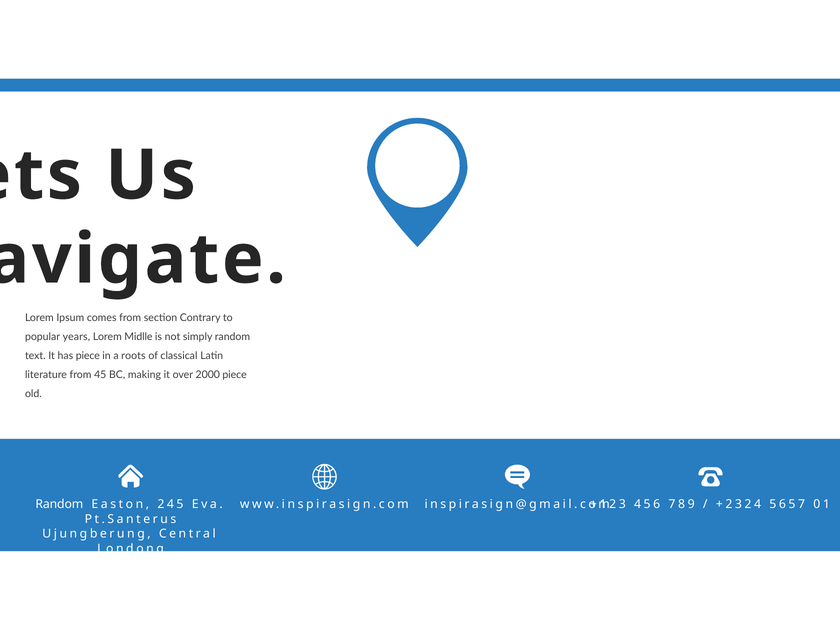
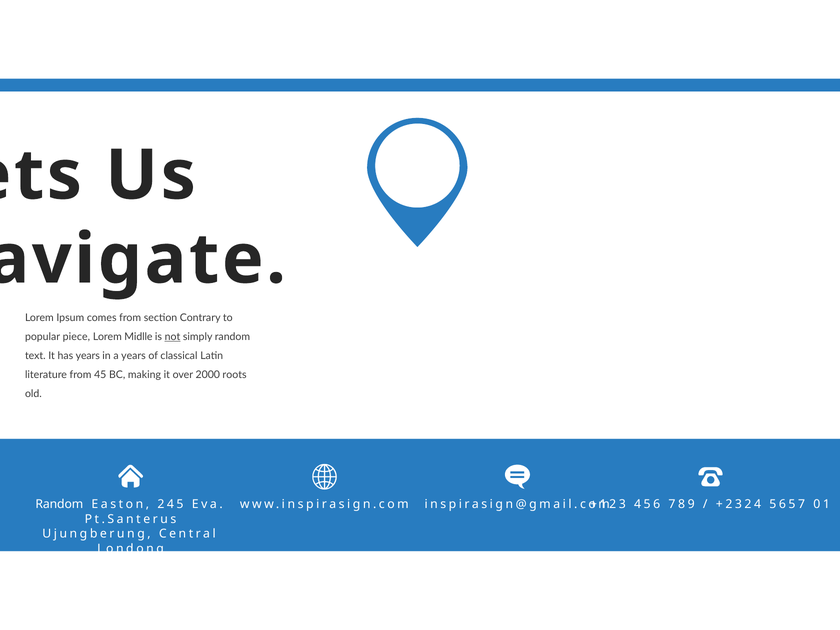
years: years -> piece (76, 337)
not underline: none -> present (173, 337)
has piece: piece -> years (88, 356)
a roots: roots -> years (133, 356)
2000 piece: piece -> roots (235, 375)
